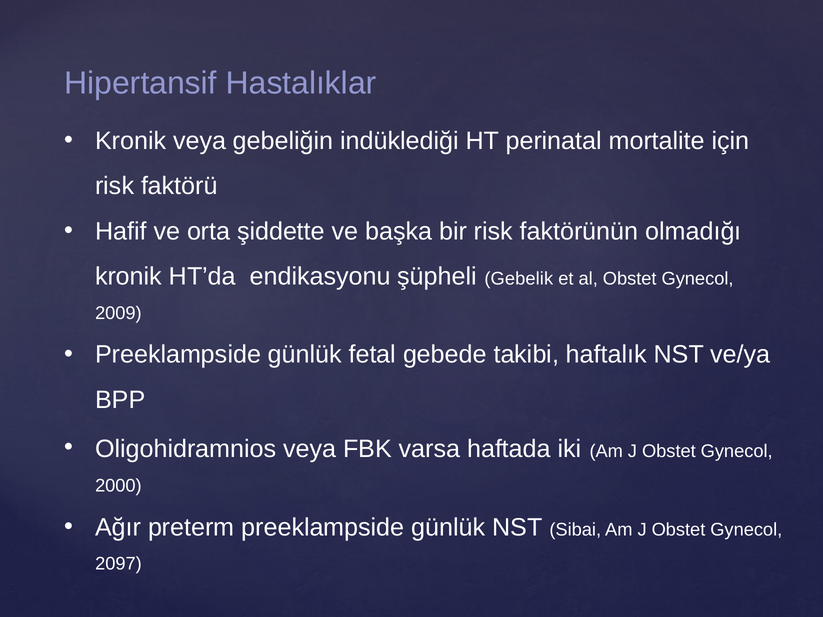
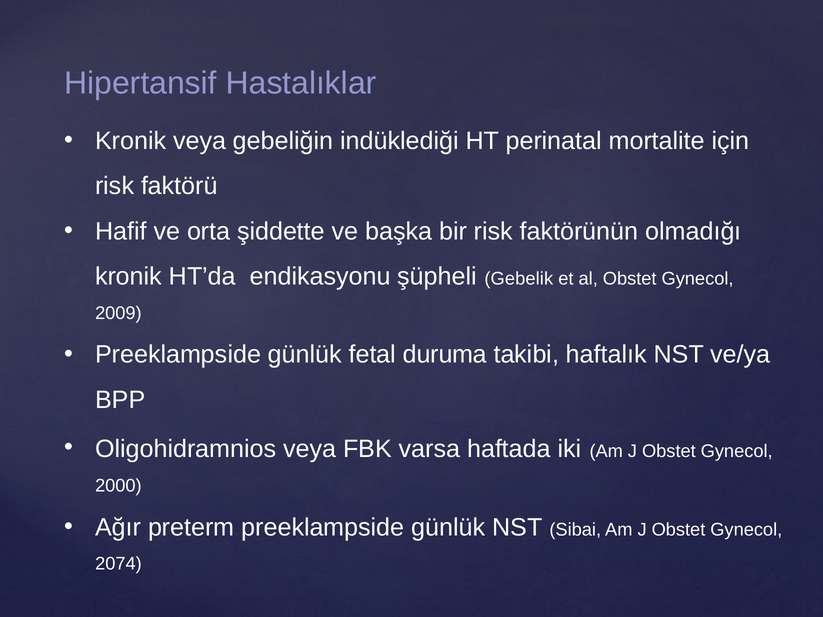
gebede: gebede -> duruma (445, 355)
2097: 2097 -> 2074 (118, 564)
